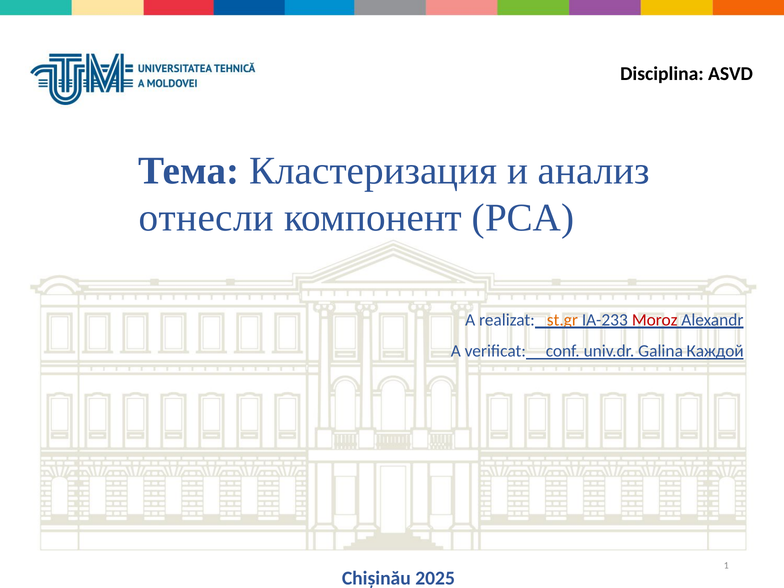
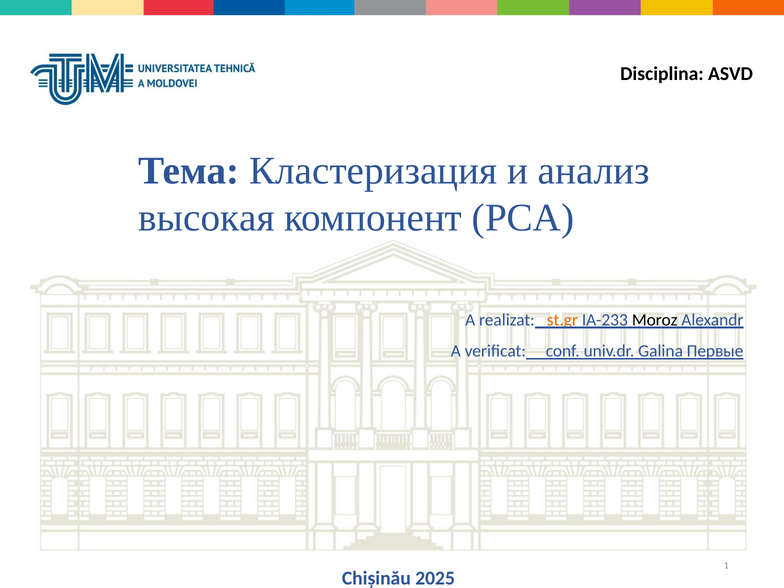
отнесли: отнесли -> высокая (206, 218)
Moroz colour: red -> black (655, 320)
Каждой: Каждой -> Первые (715, 351)
